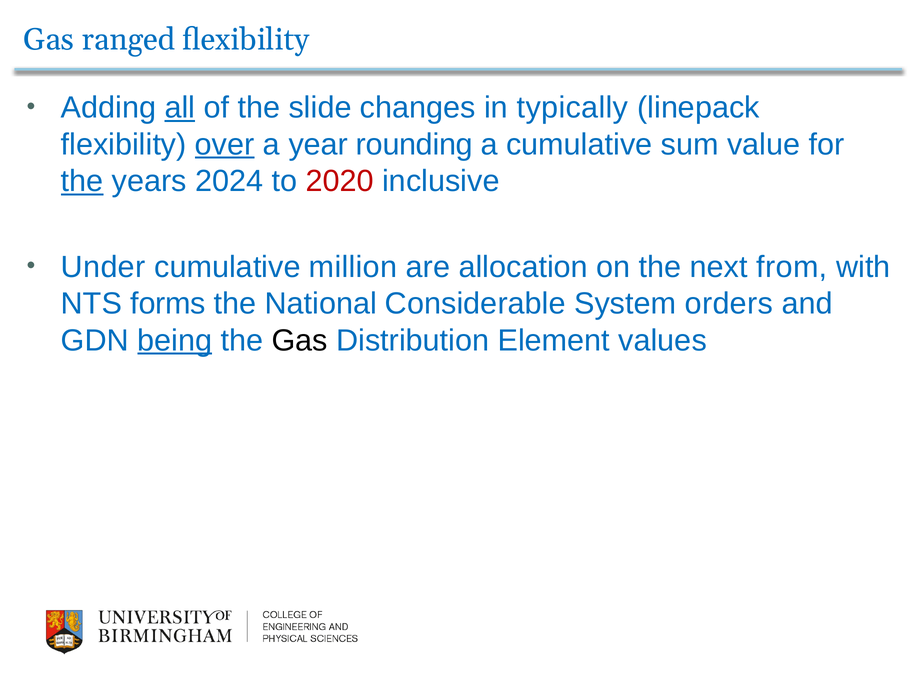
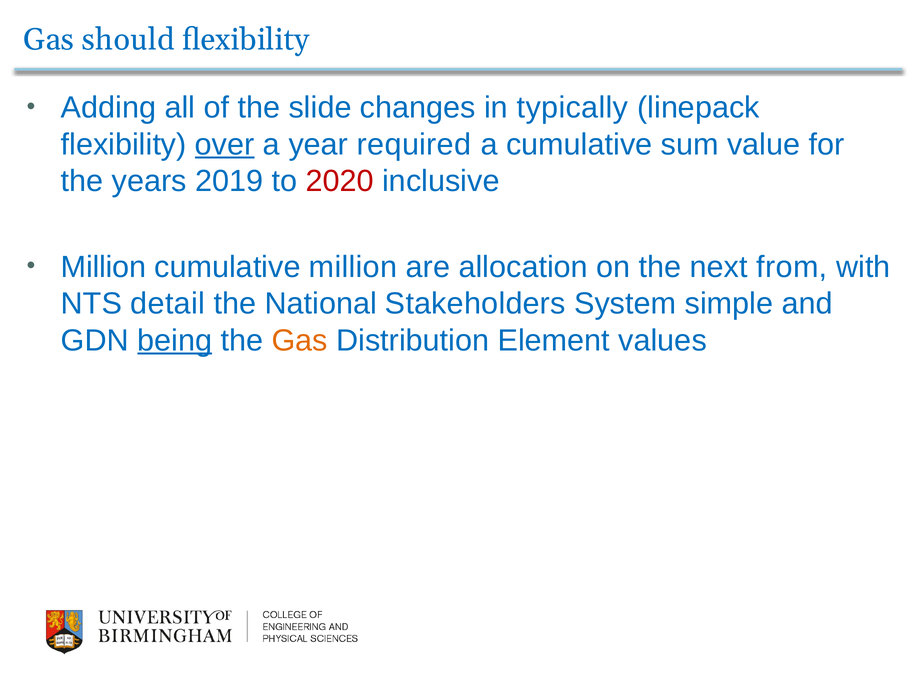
ranged: ranged -> should (128, 40)
all underline: present -> none (180, 108)
rounding: rounding -> required (414, 144)
the underline: present -> none (82, 181)
2024: 2024 -> 2019 (229, 181)
Under: Under -> Million (103, 267)
forms: forms -> detail (168, 303)
Considerable: Considerable -> Stakeholders (475, 303)
orders: orders -> simple (729, 303)
Gas colour: black -> orange (300, 340)
